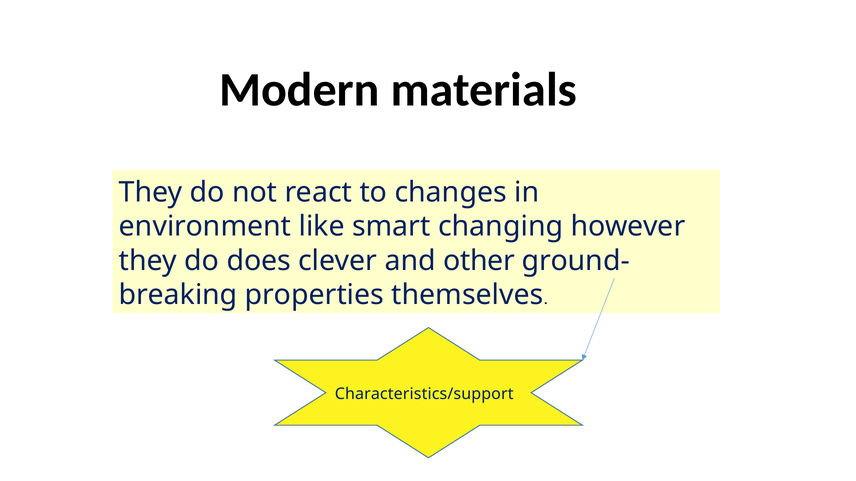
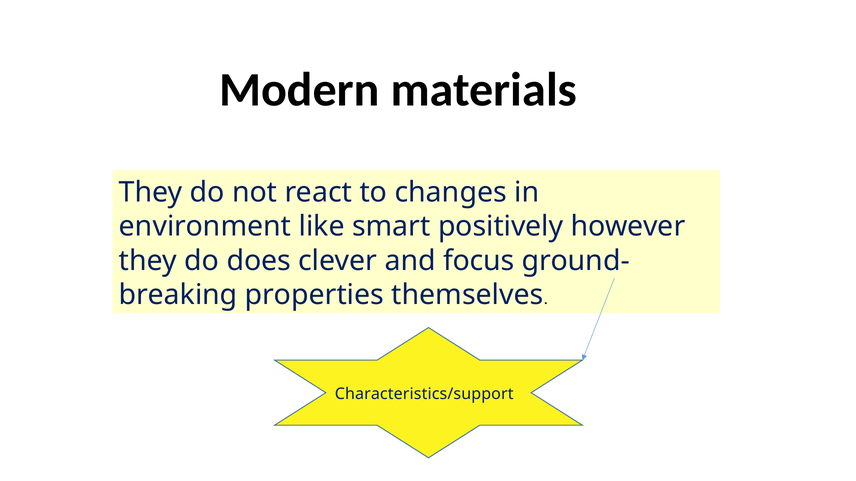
changing: changing -> positively (501, 227)
other: other -> focus (479, 261)
